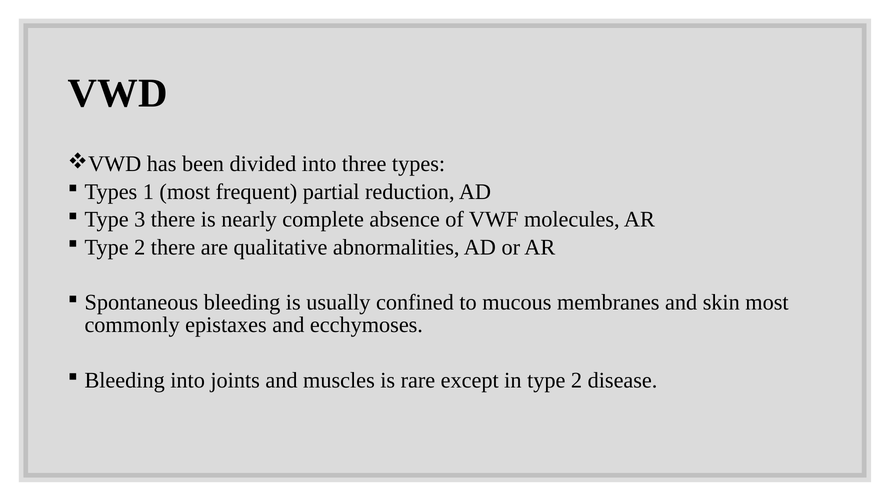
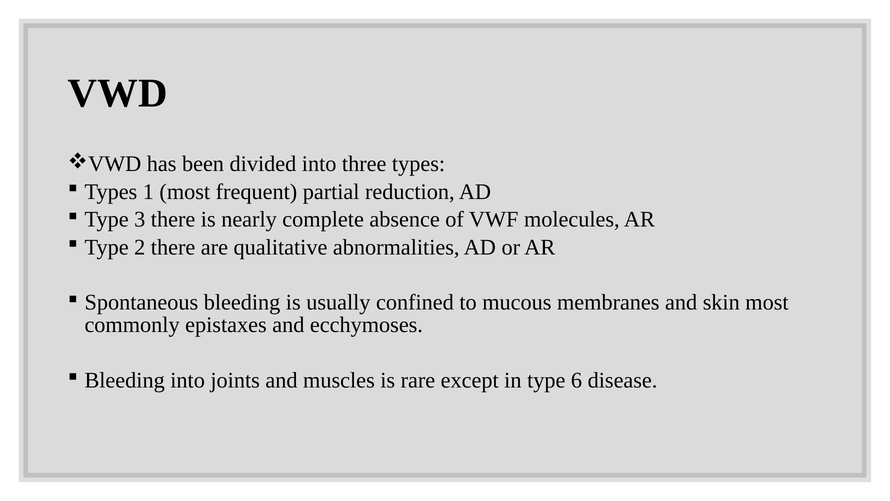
in type 2: 2 -> 6 (577, 380)
